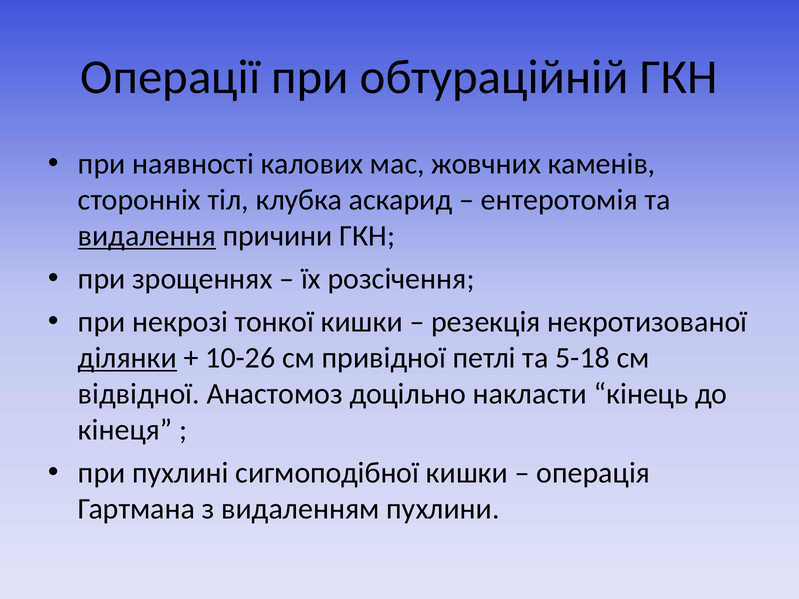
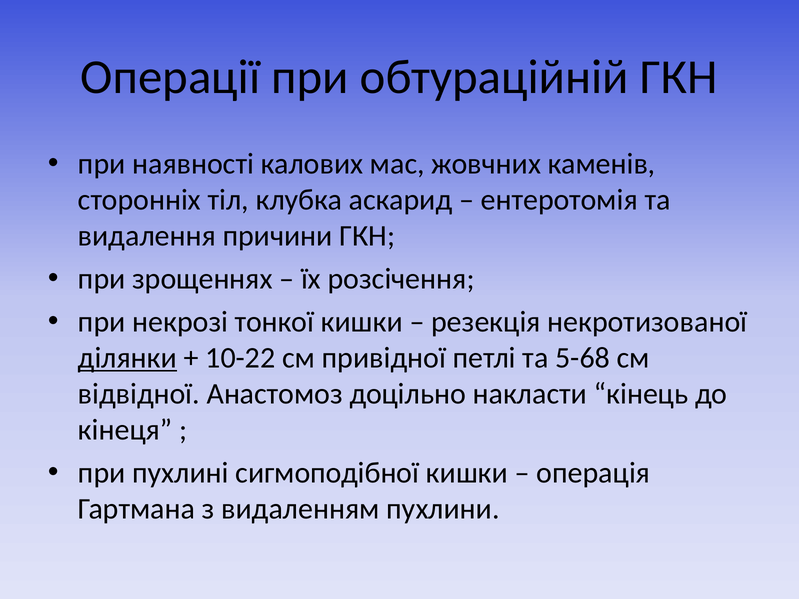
видалення underline: present -> none (147, 236)
10-26: 10-26 -> 10-22 (240, 358)
5-18: 5-18 -> 5-68 (583, 358)
